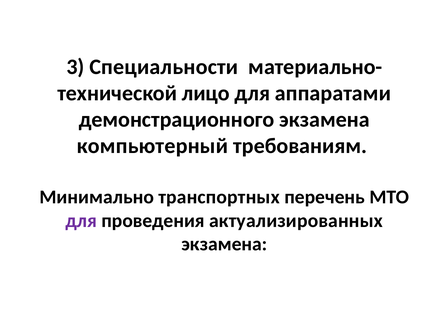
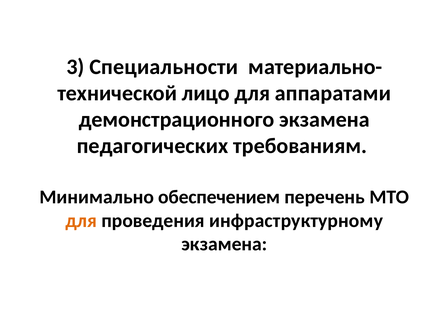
компьютерный: компьютерный -> педагогических (152, 146)
транспортных: транспортных -> обеспечением (219, 198)
для colour: purple -> orange (81, 221)
актуализированных: актуализированных -> инфраструктурному (296, 221)
